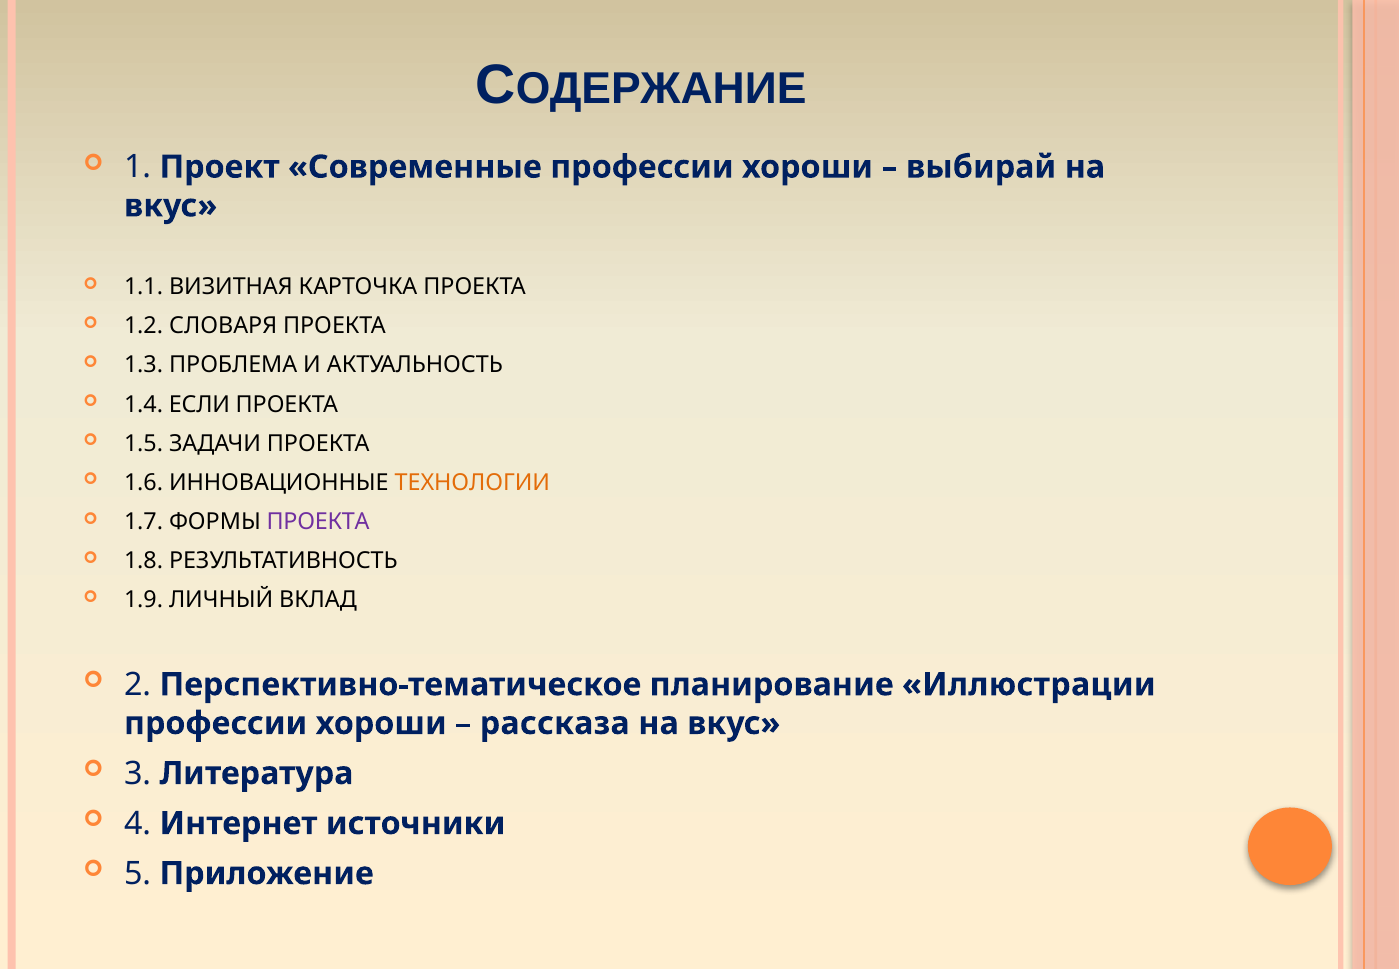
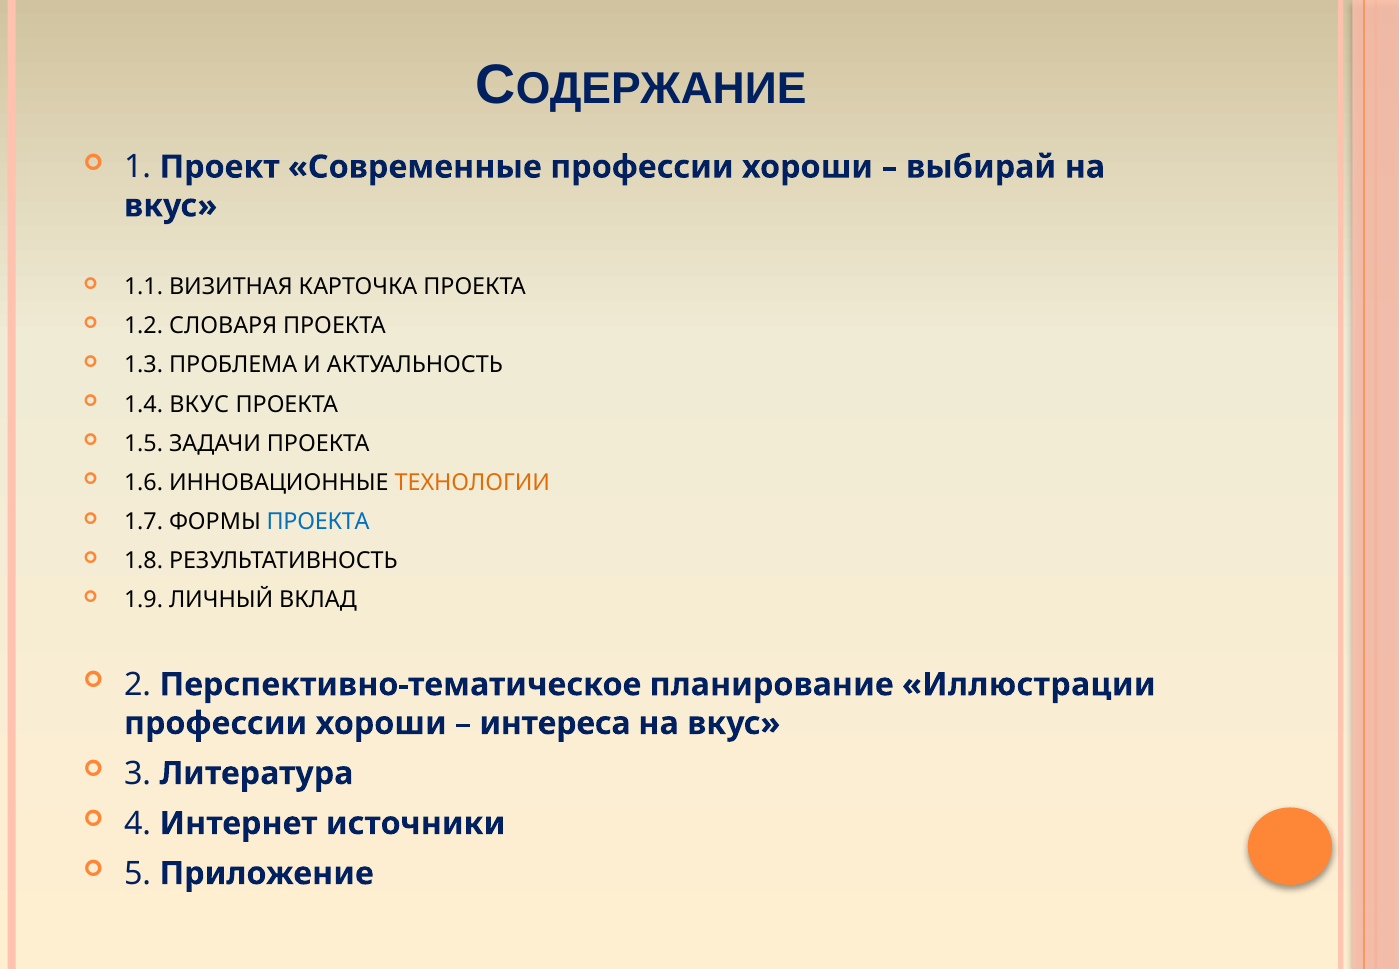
1.4 ЕСЛИ: ЕСЛИ -> ВКУС (199, 404)
ПРОЕКТА colour: purple -> blue (318, 522)
рассказа: рассказа -> интереса (555, 723)
